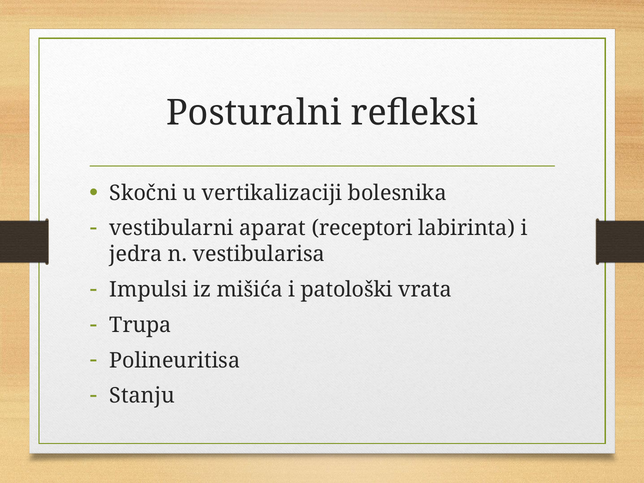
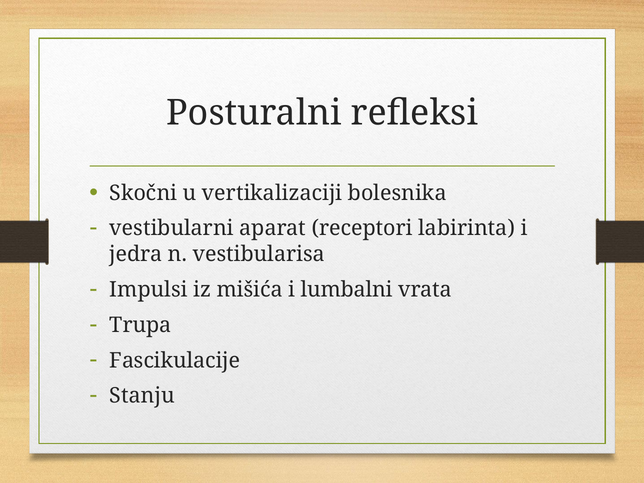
patološki: patološki -> lumbalni (347, 290)
Polineuritisa: Polineuritisa -> Fascikulacije (175, 360)
